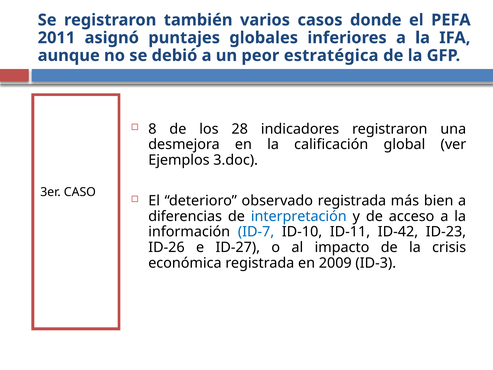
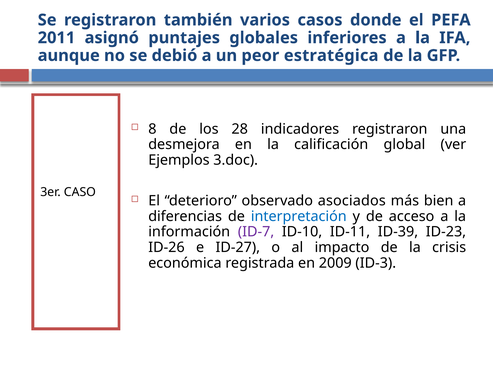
observado registrada: registrada -> asociados (352, 201)
ID-7 colour: blue -> purple (256, 232)
ID-42: ID-42 -> ID-39 (398, 232)
